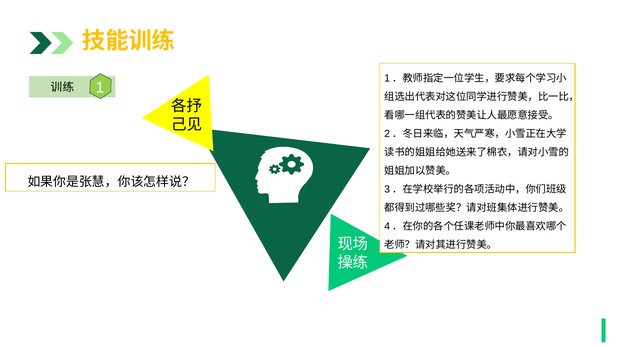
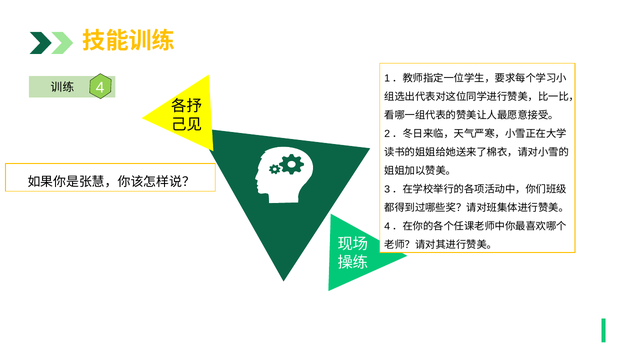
1: 1 -> 4 (100, 88)
